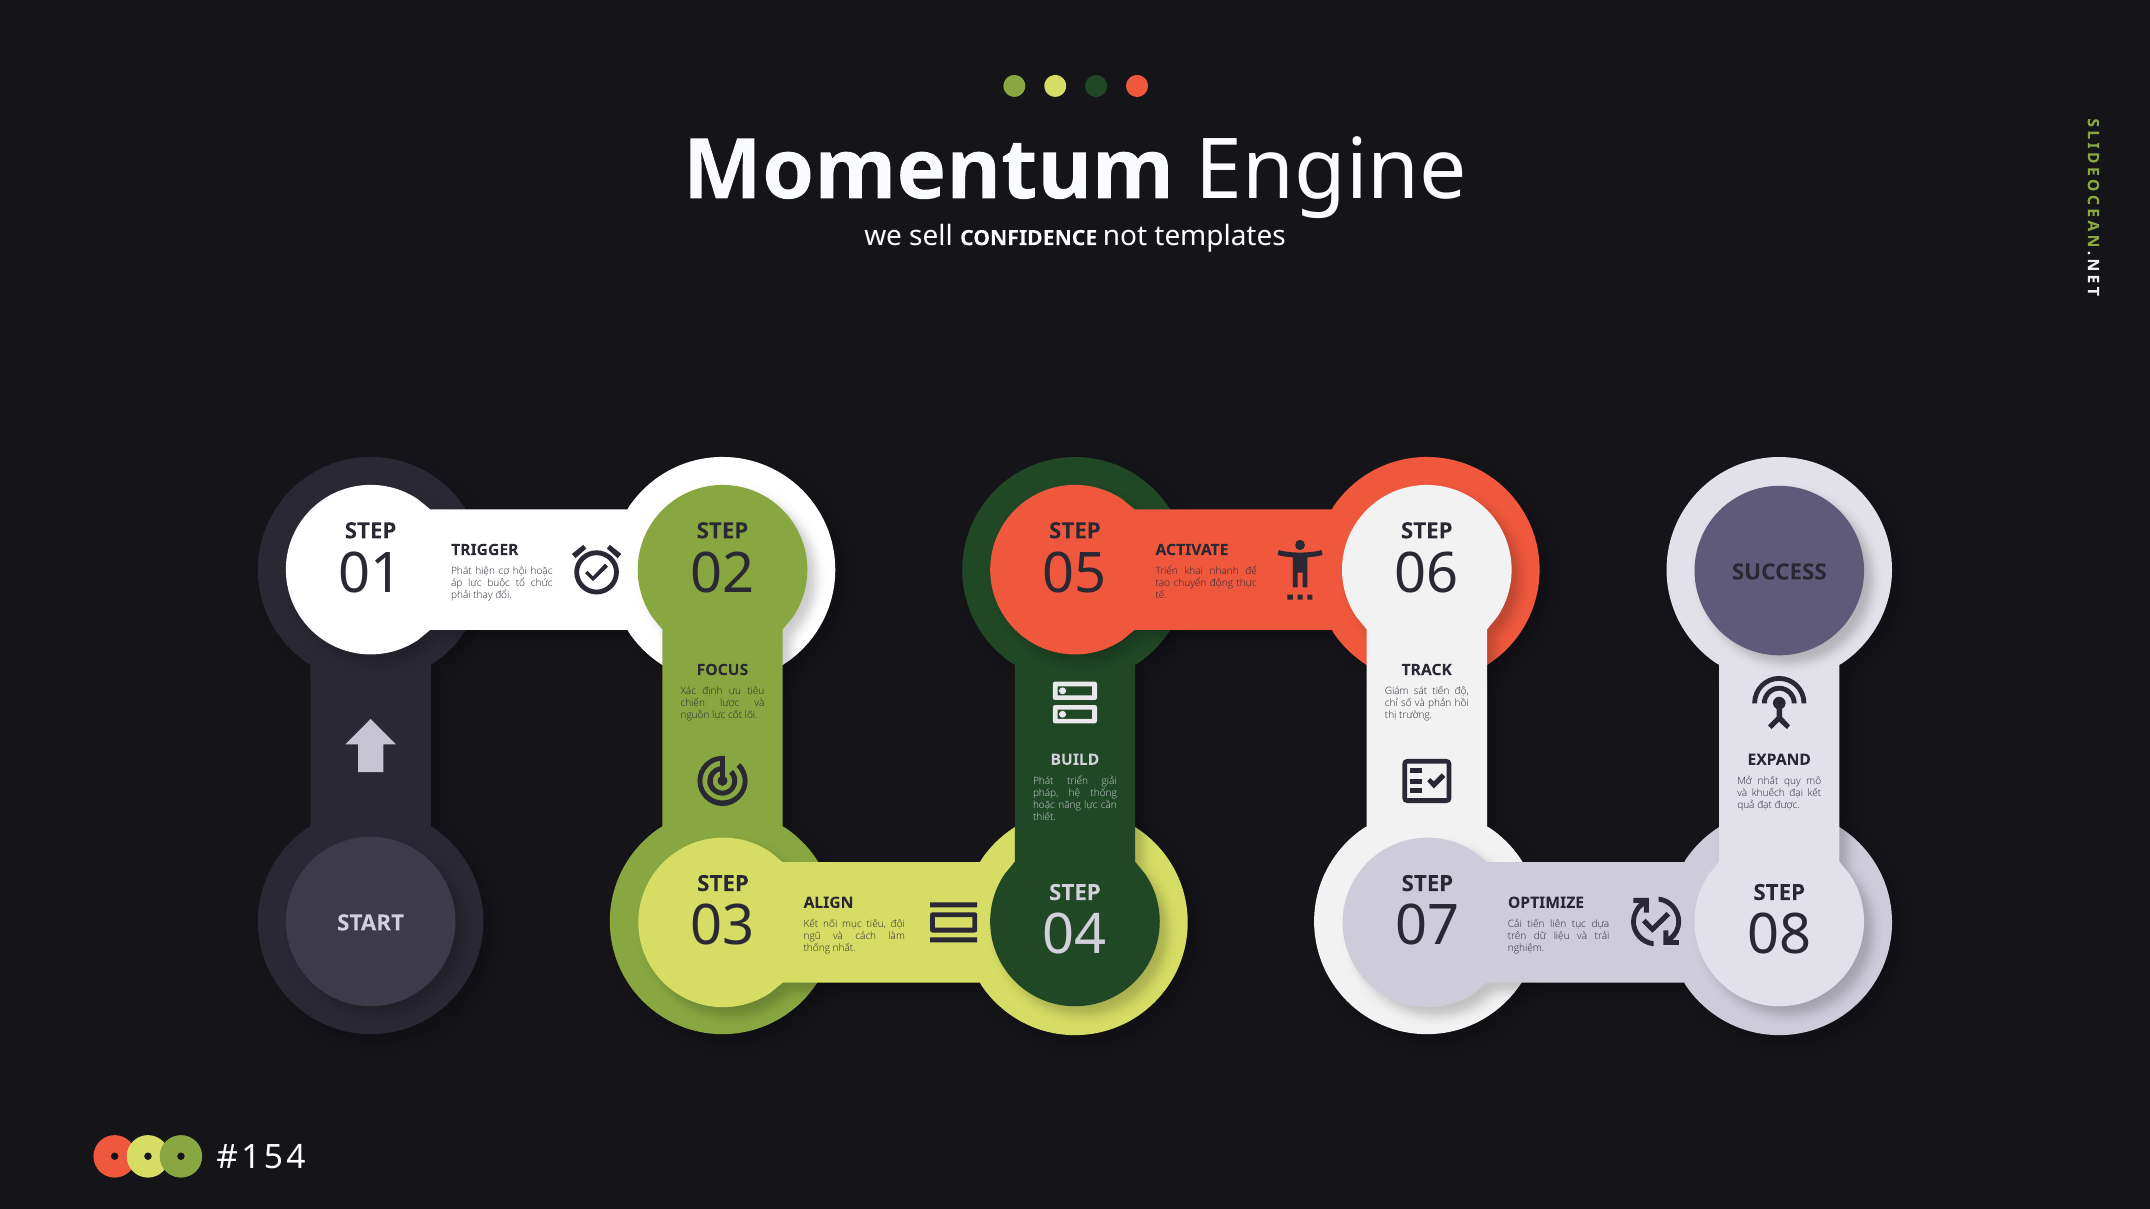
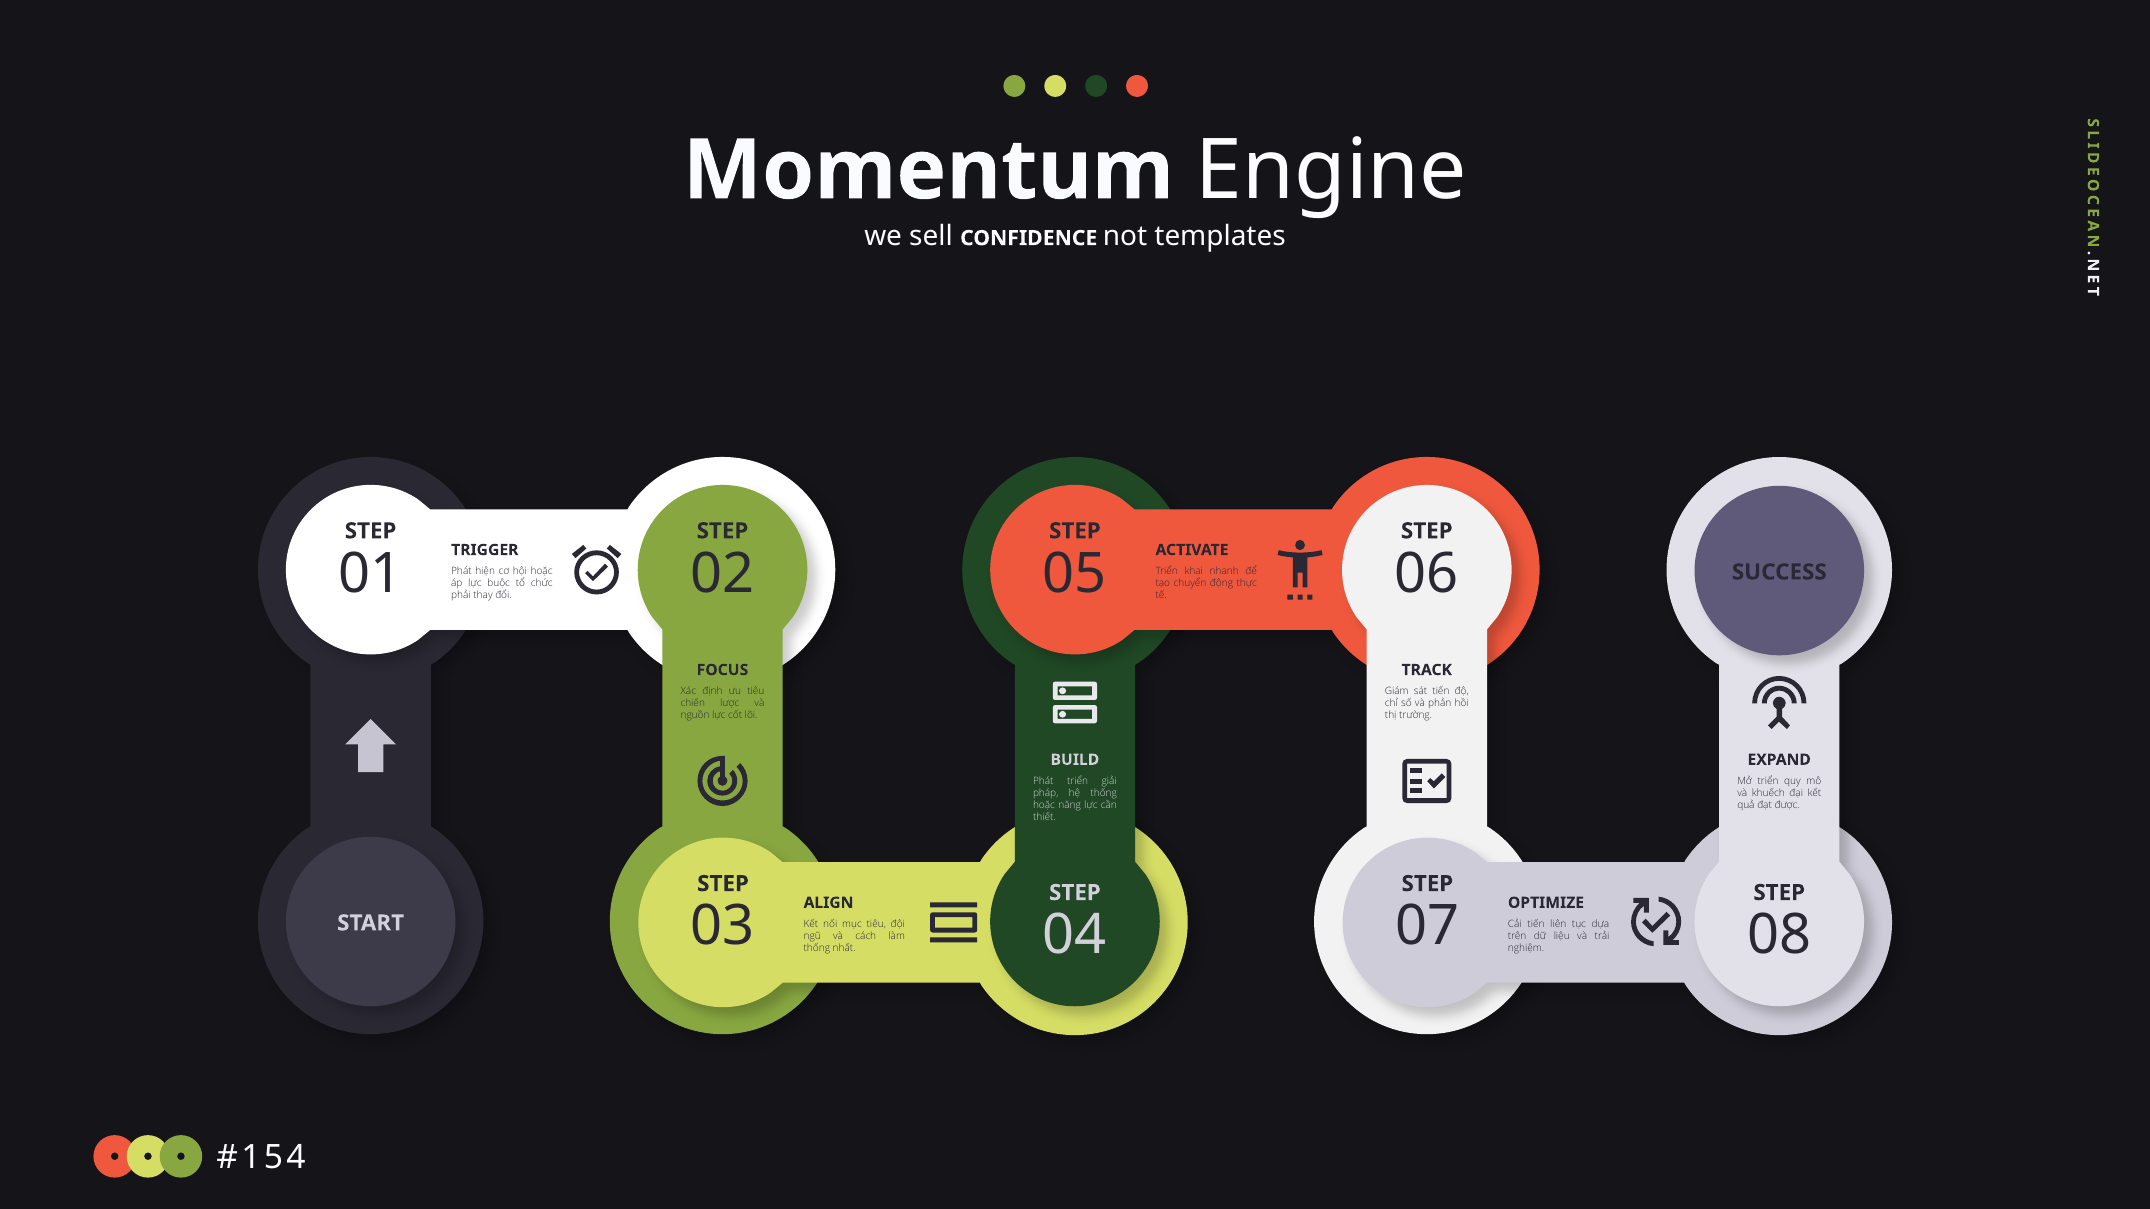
Mở nhất: nhất -> triển (1768, 781)
